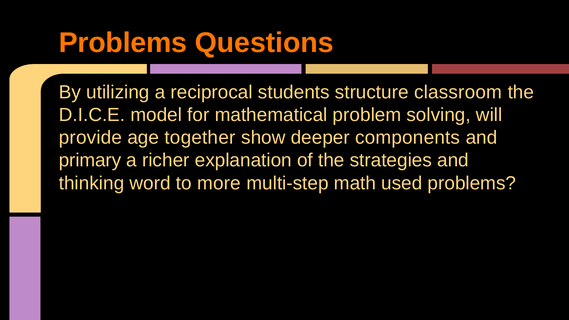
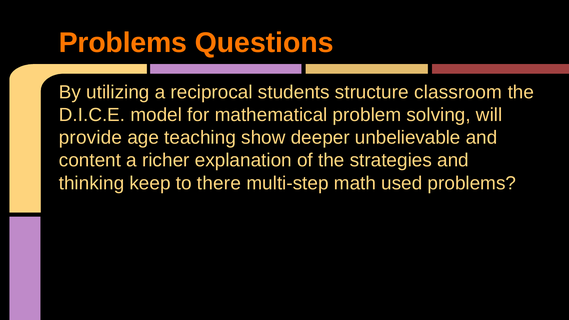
together: together -> teaching (200, 138)
components: components -> unbelievable (408, 138)
primary: primary -> content (90, 160)
word: word -> keep (150, 183)
more: more -> there (219, 183)
